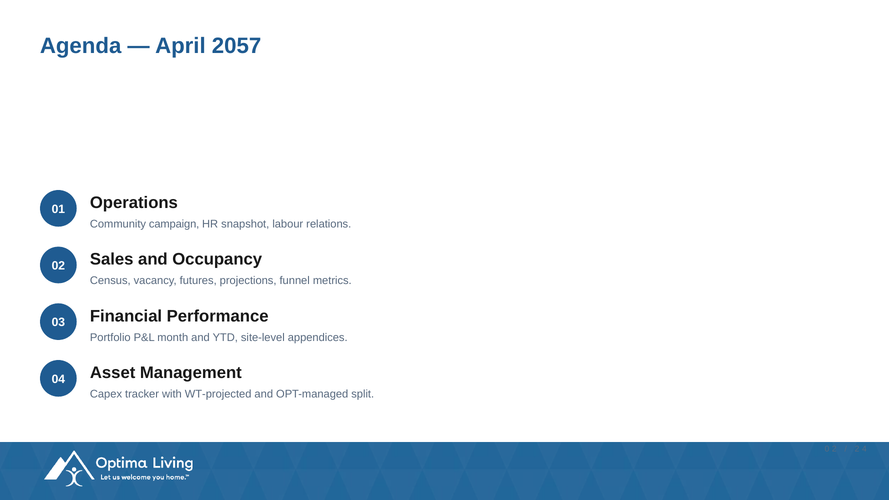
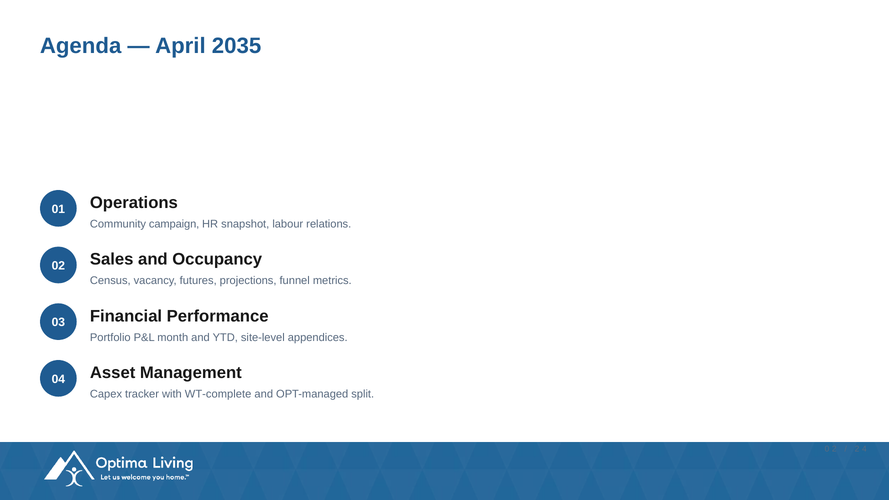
2057: 2057 -> 2035 (237, 46)
WT-projected: WT-projected -> WT-complete (218, 394)
